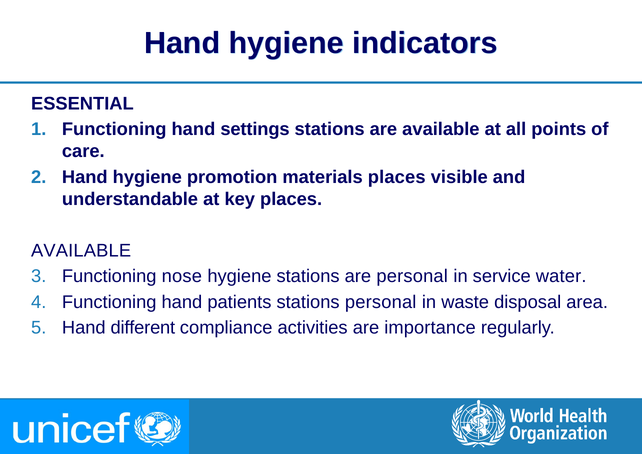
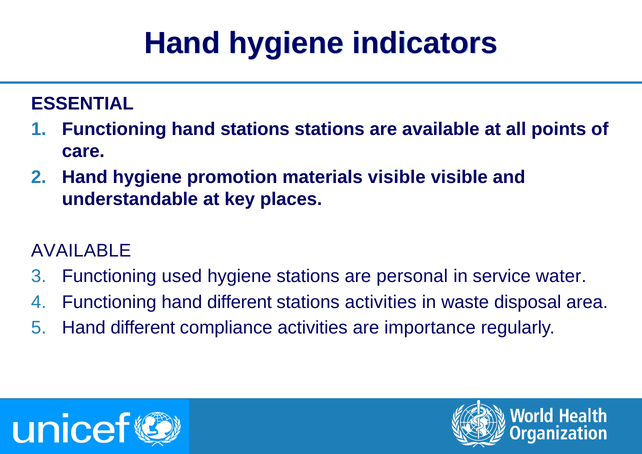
hand settings: settings -> stations (255, 129)
materials places: places -> visible (397, 177)
nose: nose -> used (182, 276)
Functioning hand patients: patients -> different (240, 302)
stations personal: personal -> activities (381, 302)
